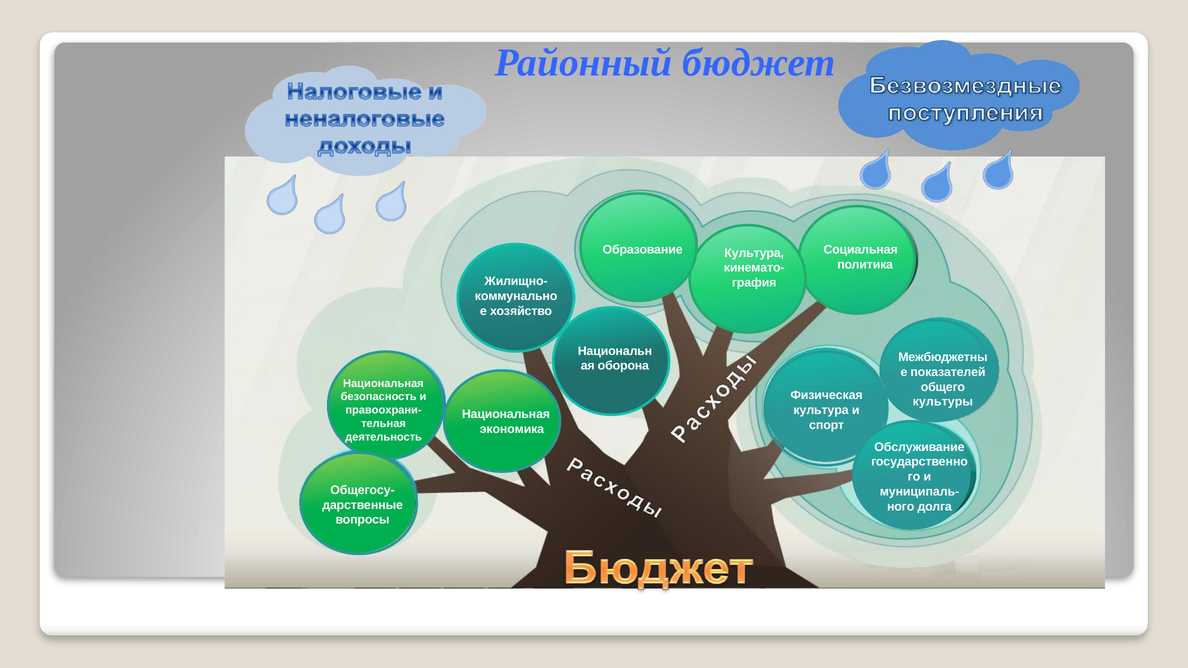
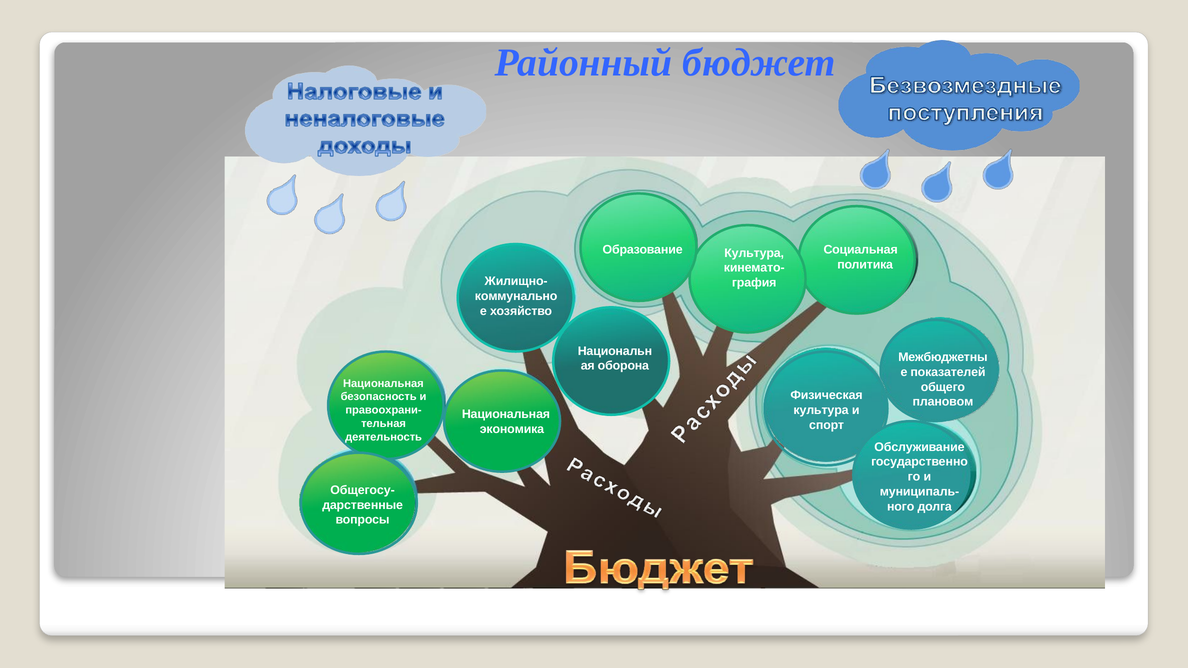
культуры: культуры -> плановом (943, 402)
